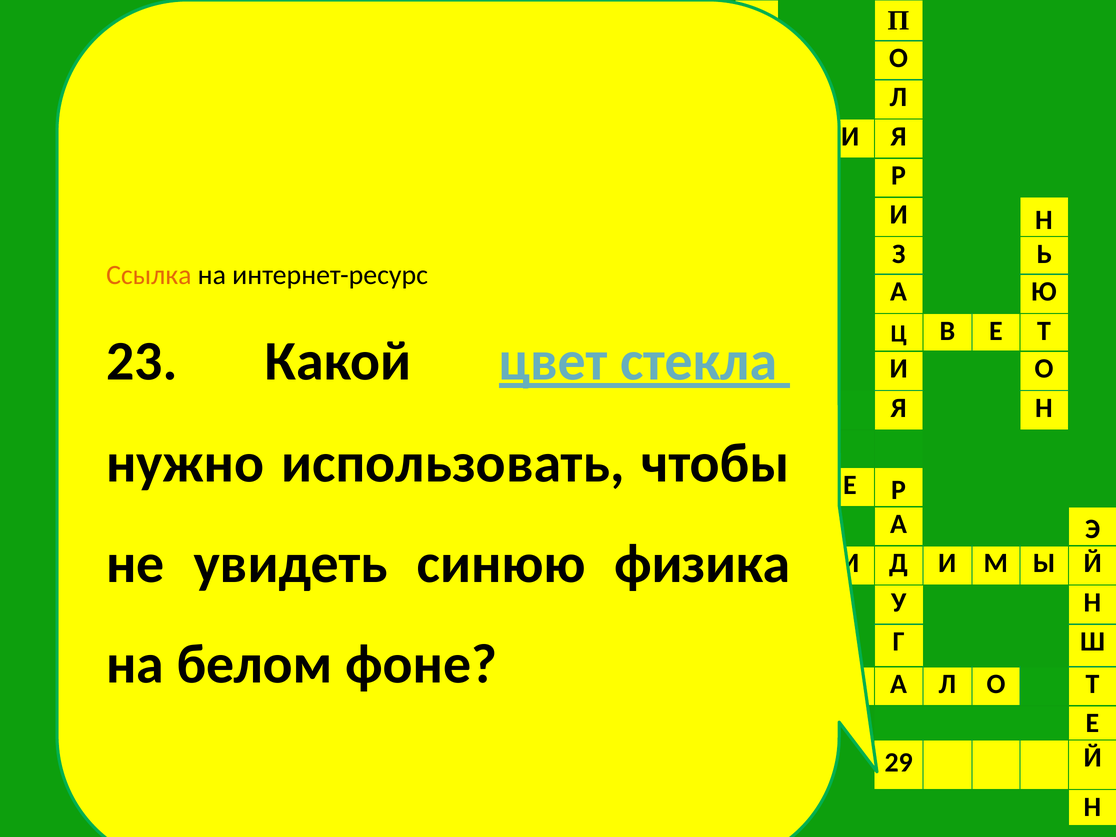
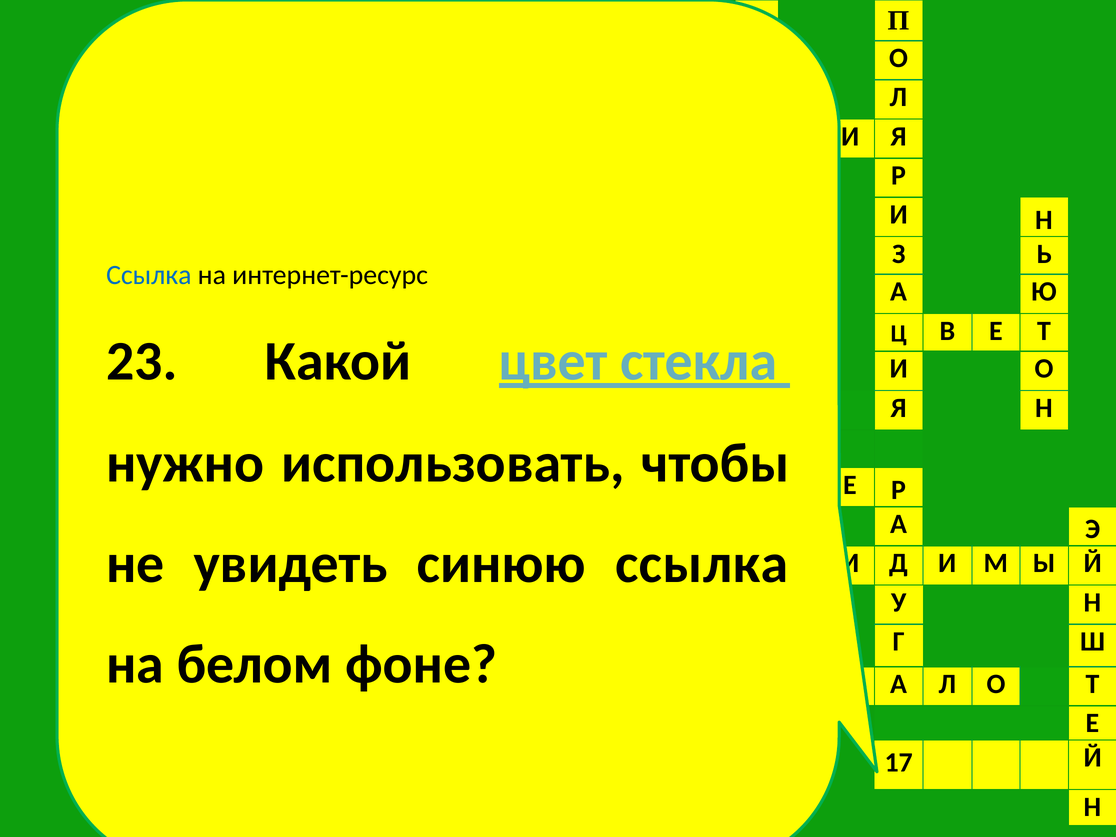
Ссылка colour: orange -> blue (149, 275)
синюю физика: физика -> ссылка (702, 564)
29: 29 -> 17 (899, 762)
